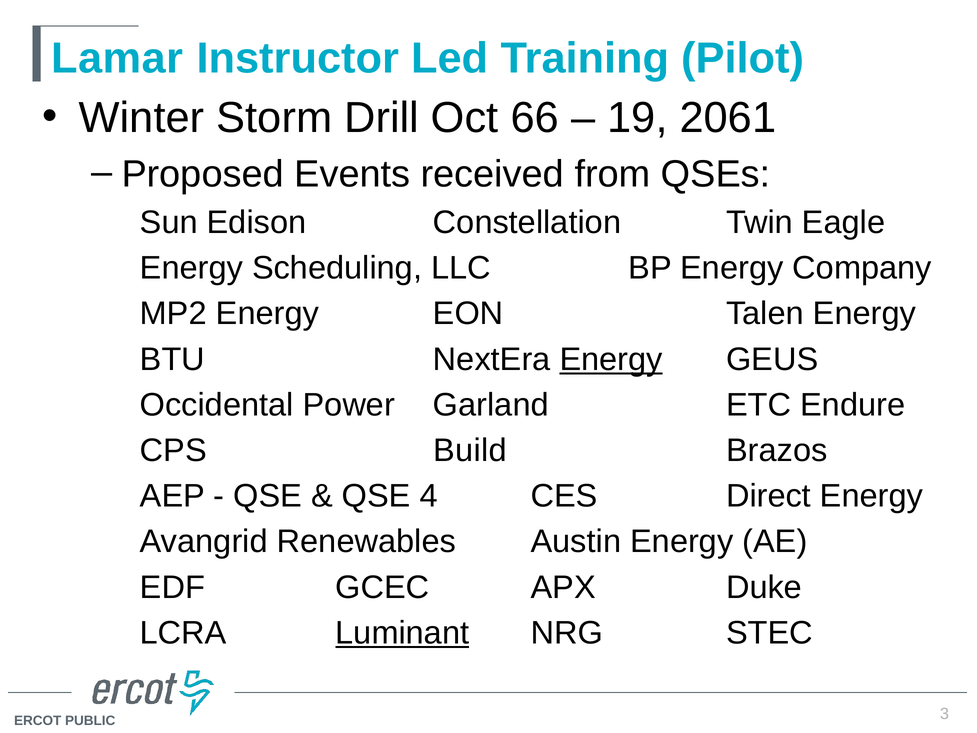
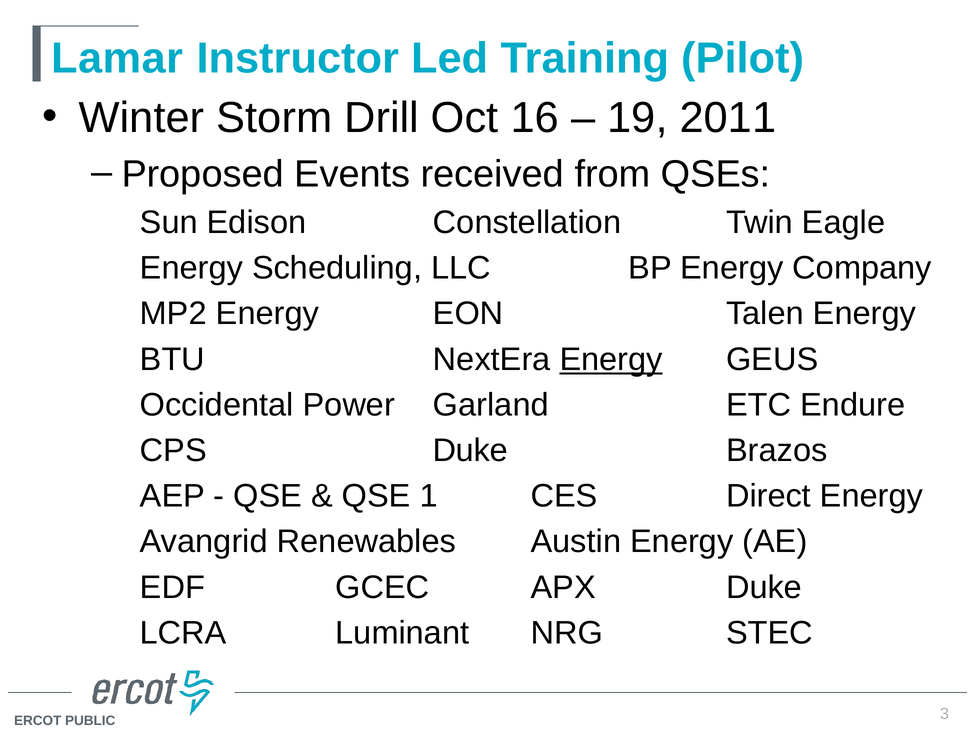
66: 66 -> 16 (535, 118)
2061: 2061 -> 2011 (728, 118)
CPS Build: Build -> Duke (470, 450)
4: 4 -> 1 (429, 496)
Luminant underline: present -> none (402, 633)
